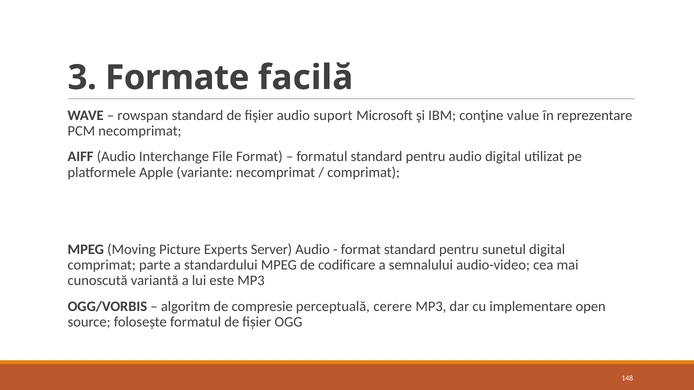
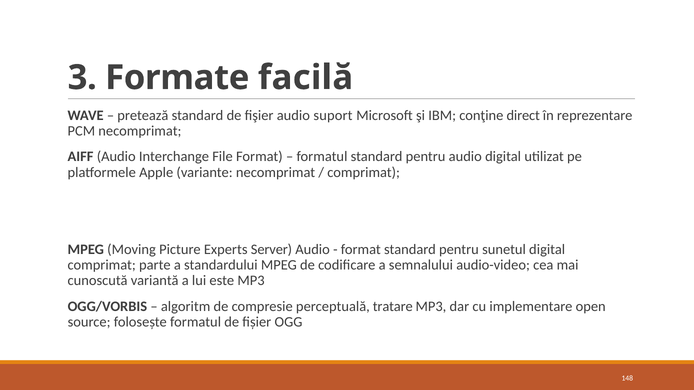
rowspan: rowspan -> pretează (143, 115)
value: value -> direct (523, 115)
cerere: cerere -> tratare (393, 307)
